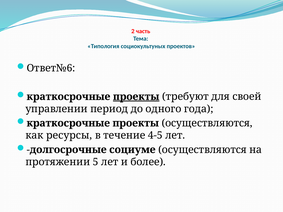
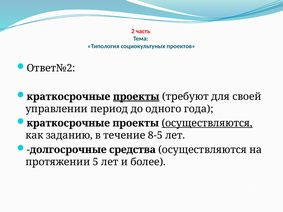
Ответ№6: Ответ№6 -> Ответ№2 (51, 68)
осуществляются underline: none -> present (207, 123)
ресурсы: ресурсы -> заданию (69, 136)
4-5: 4-5 -> 8-5 (155, 136)
социуме: социуме -> средства (132, 150)
